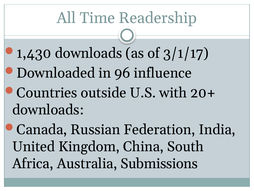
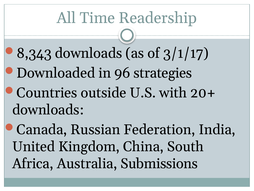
1,430: 1,430 -> 8,343 (34, 53)
influence: influence -> strategies (163, 73)
